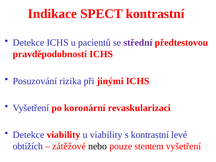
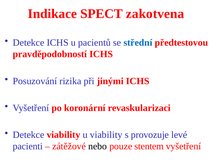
SPECT kontrastní: kontrastní -> zakotvena (155, 14)
střední colour: purple -> blue (138, 43)
s kontrastní: kontrastní -> provozuje (150, 135)
obtížích: obtížích -> pacienti (28, 146)
